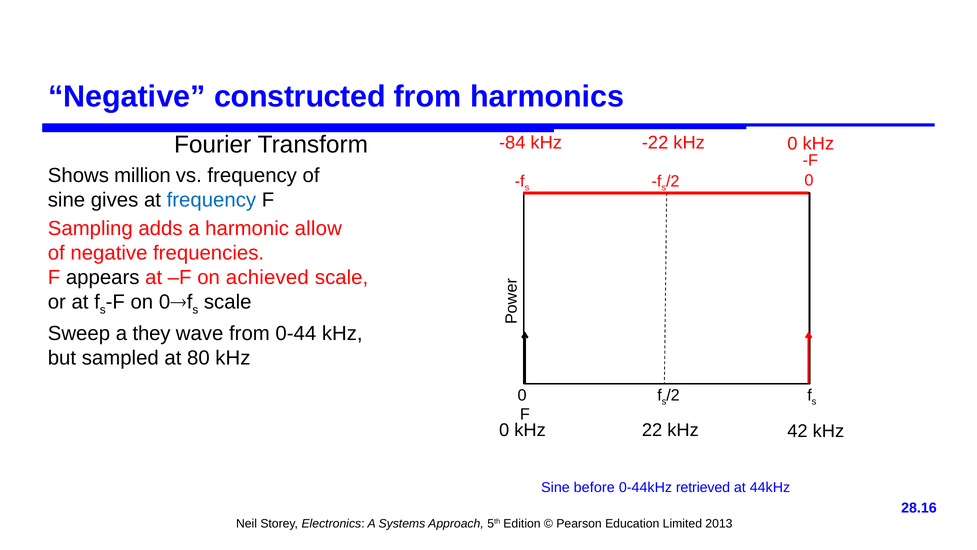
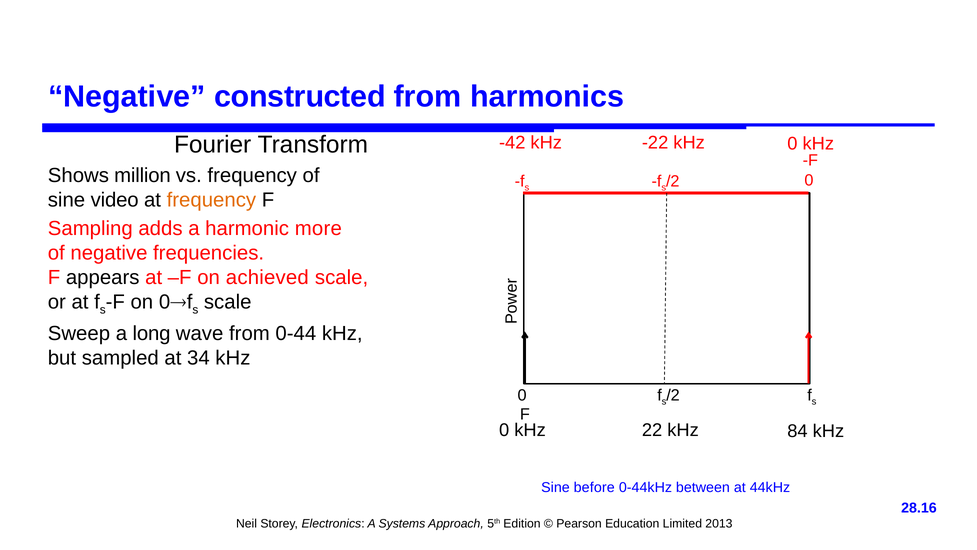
-84: -84 -> -42 (512, 143)
gives: gives -> video (115, 200)
frequency colour: blue -> orange (211, 200)
allow: allow -> more (318, 228)
they: they -> long (152, 333)
80: 80 -> 34 (198, 358)
42: 42 -> 84 (797, 431)
retrieved: retrieved -> between (703, 487)
